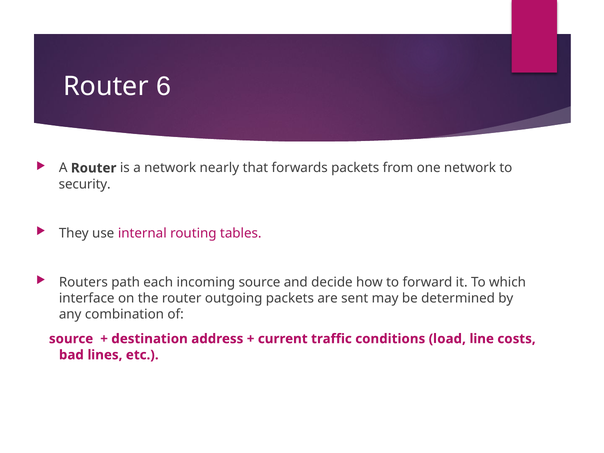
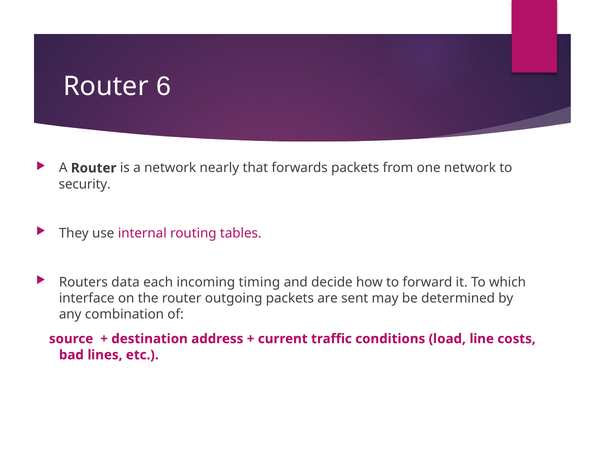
path: path -> data (126, 282)
incoming source: source -> timing (259, 282)
